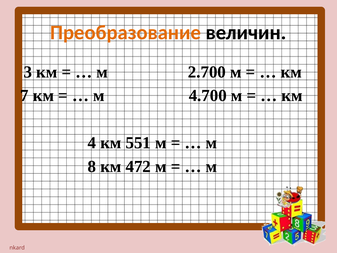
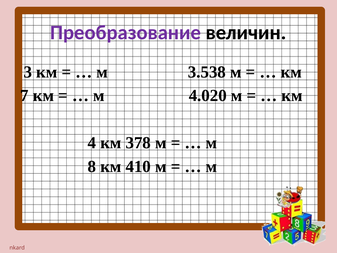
Преобразование colour: orange -> purple (126, 33)
2.700: 2.700 -> 3.538 (207, 72)
4.700: 4.700 -> 4.020 (208, 96)
551: 551 -> 378 (138, 143)
472: 472 -> 410 (138, 166)
